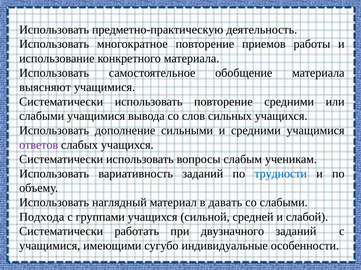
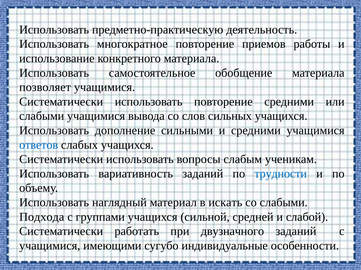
выясняют: выясняют -> позволяет (45, 87)
ответов colour: purple -> blue (39, 145)
давать: давать -> искать (225, 203)
